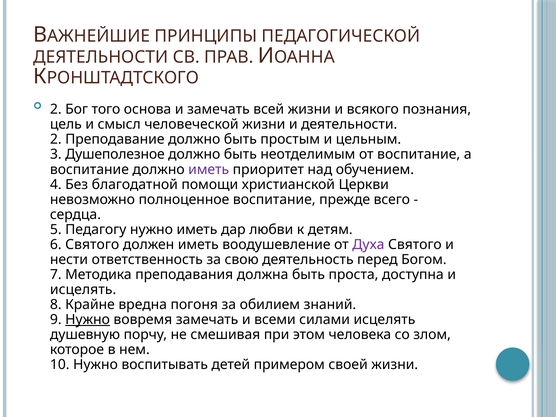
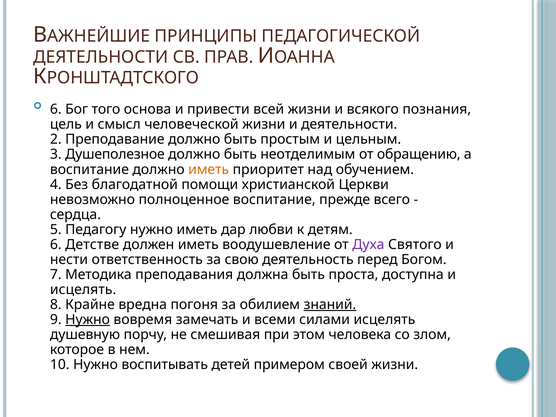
2: 2 -> 6 (56, 109)
и замечать: замечать -> привести (218, 109)
от воспитание: воспитание -> обращению (419, 154)
иметь colour: purple -> orange (209, 169)
6 Святого: Святого -> Детстве (92, 244)
знаний underline: none -> present (330, 305)
